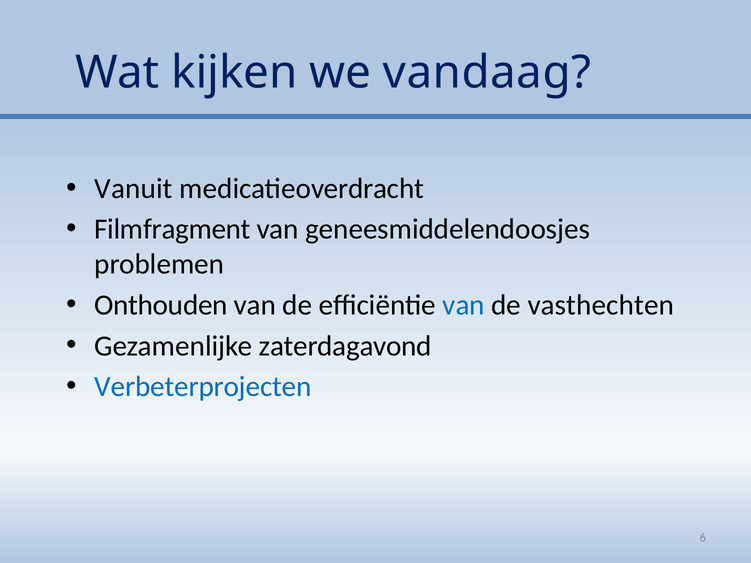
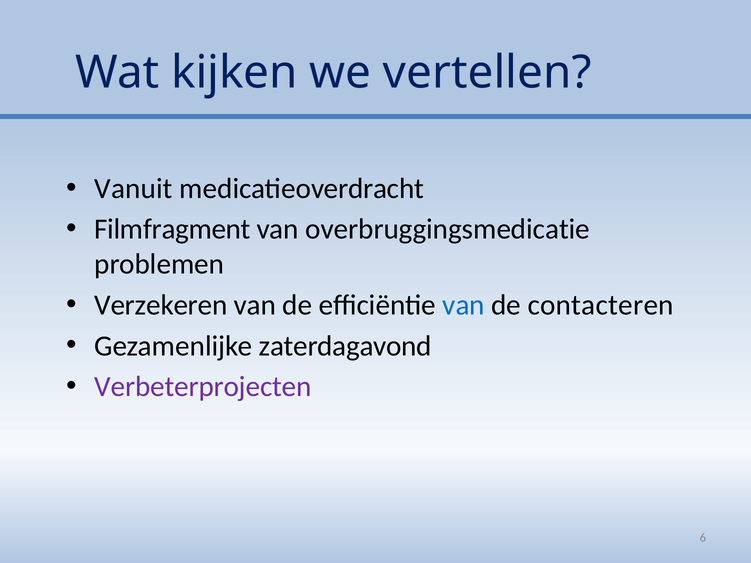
vandaag: vandaag -> vertellen (487, 73)
geneesmiddelendoosjes: geneesmiddelendoosjes -> overbruggingsmedicatie (448, 229)
Onthouden: Onthouden -> Verzekeren (161, 305)
vasthechten: vasthechten -> contacteren (601, 305)
Verbeterprojecten colour: blue -> purple (203, 387)
